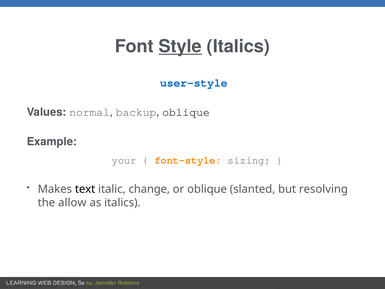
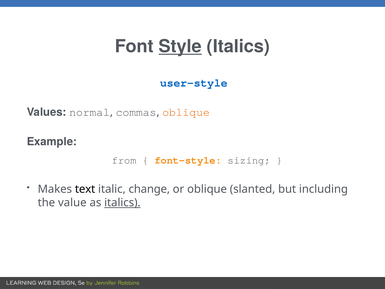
backup: backup -> commas (136, 112)
oblique colour: black -> orange (186, 112)
your: your -> from (124, 160)
resolving: resolving -> including (323, 189)
allow: allow -> value (72, 203)
italics underline: none -> present (122, 203)
